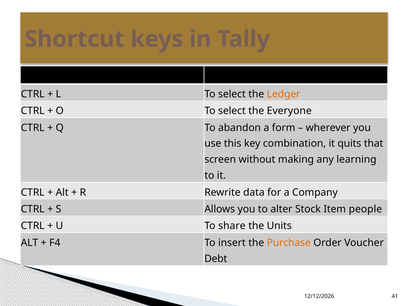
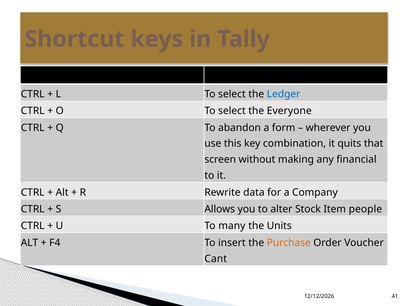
Ledger colour: orange -> blue (284, 94)
learning: learning -> financial (357, 160)
share: share -> many (232, 226)
Debt: Debt -> Cant (216, 259)
